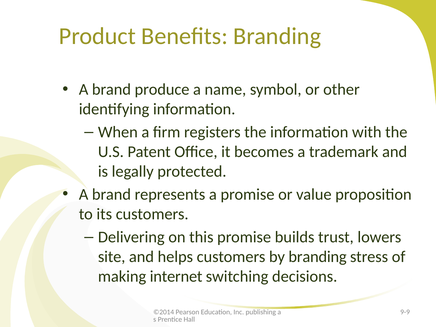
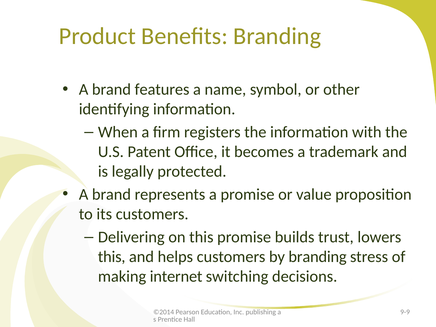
produce: produce -> features (162, 89)
site: site -> this (112, 257)
